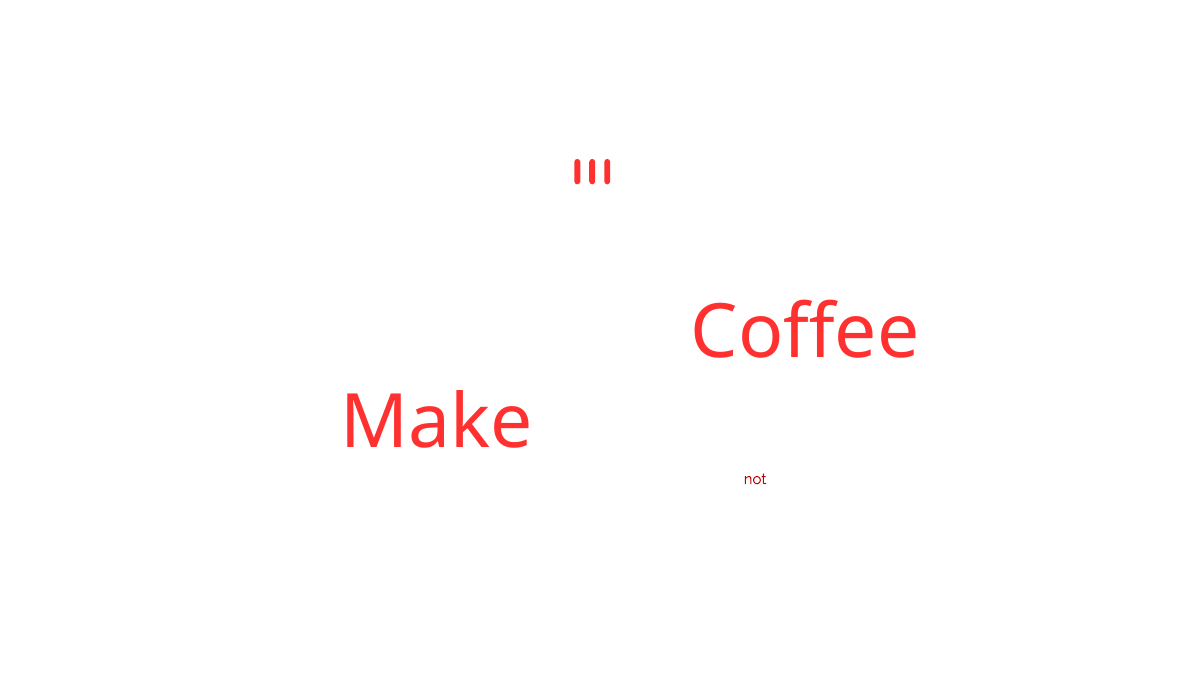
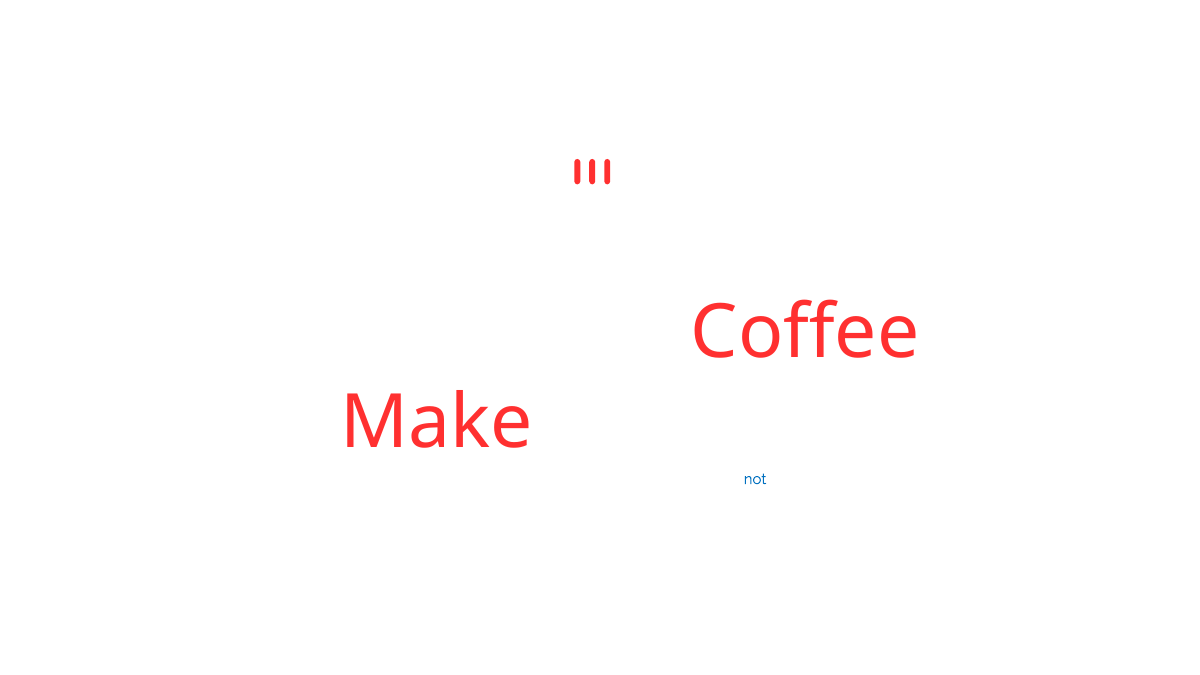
not colour: red -> blue (755, 479)
